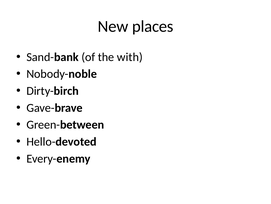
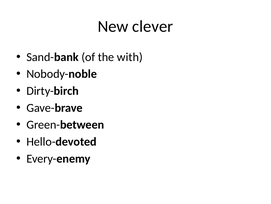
places: places -> clever (153, 26)
